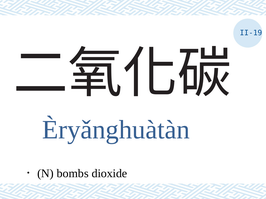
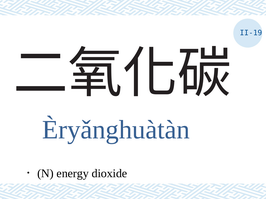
bombs: bombs -> energy (73, 174)
